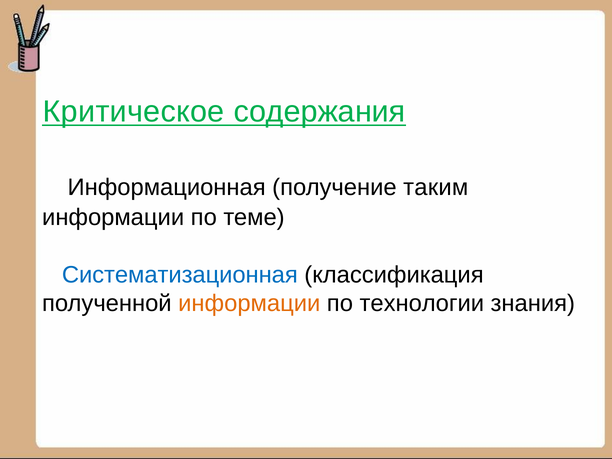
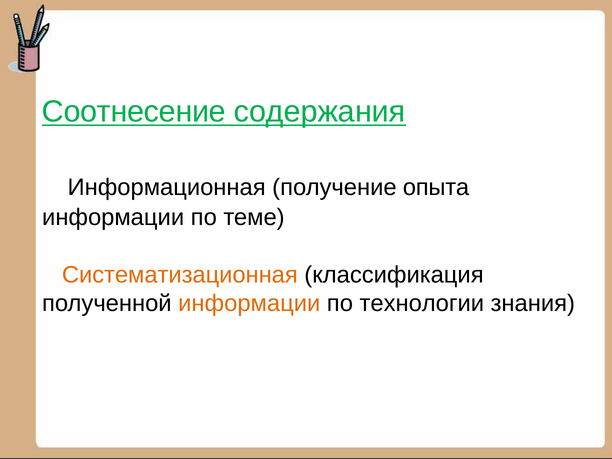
Критическое: Критическое -> Соотнесение (134, 112)
таким: таким -> опыта (436, 188)
Систематизационная colour: blue -> orange (180, 275)
